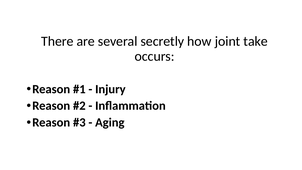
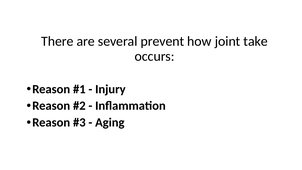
secretly: secretly -> prevent (162, 41)
